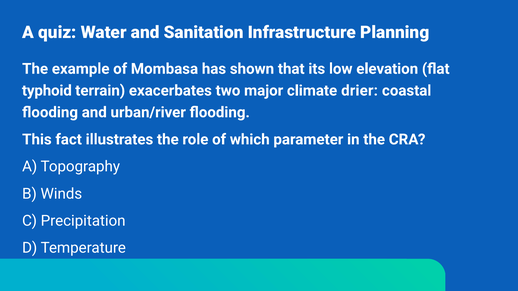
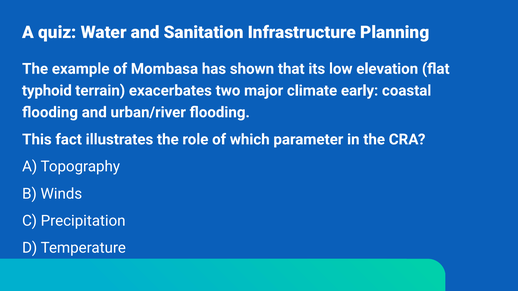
drier: drier -> early (360, 91)
